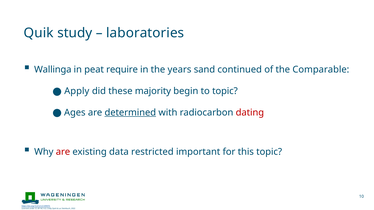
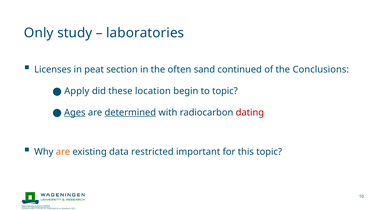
Quik: Quik -> Only (39, 33)
Wallinga: Wallinga -> Licenses (53, 70)
require: require -> section (122, 70)
years: years -> often (179, 70)
Comparable: Comparable -> Conclusions (321, 70)
majority: majority -> location (153, 91)
Ages underline: none -> present (75, 113)
are colour: red -> orange (63, 152)
